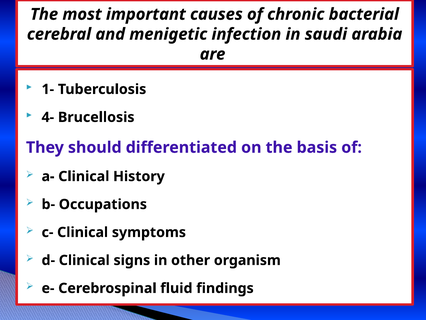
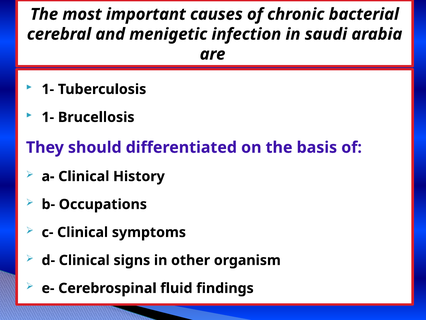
4-: 4- -> 1- (48, 117)
